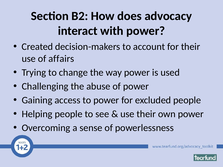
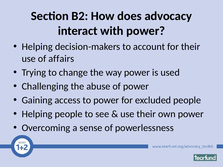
Created: Created -> Helping (37, 47)
